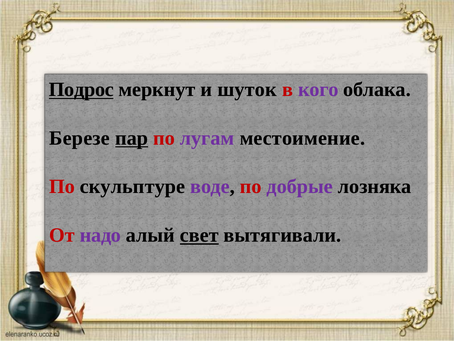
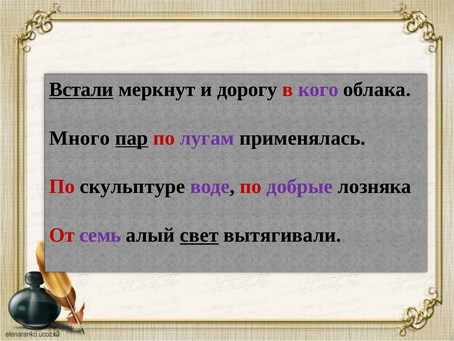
Подрос: Подрос -> Встали (81, 89)
шуток: шуток -> дорогу (247, 89)
Березе: Березе -> Много (80, 138)
местоимение: местоимение -> применялась (302, 138)
надо: надо -> семь (100, 235)
